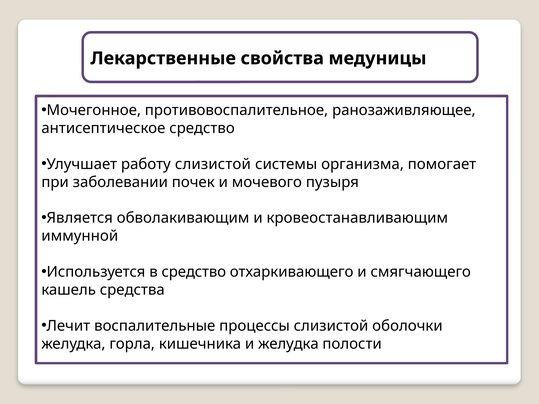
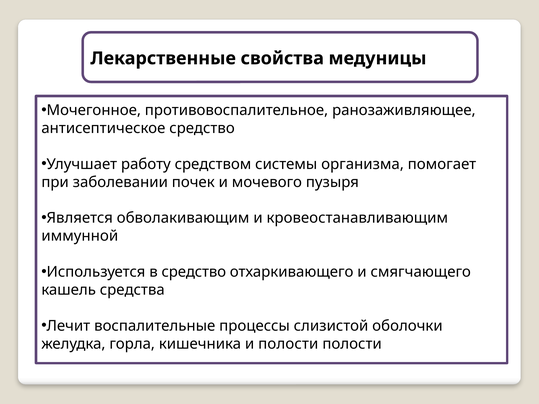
работу слизистой: слизистой -> средством (213, 164)
и желудка: желудка -> полости (288, 344)
